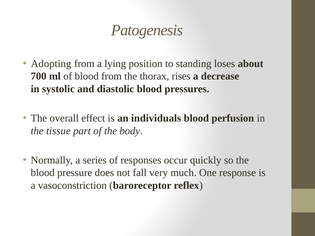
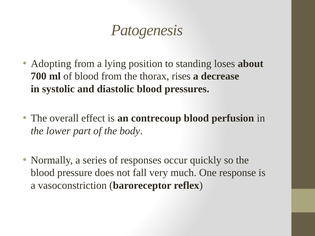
individuals: individuals -> contrecoup (156, 118)
tissue: tissue -> lower (58, 131)
